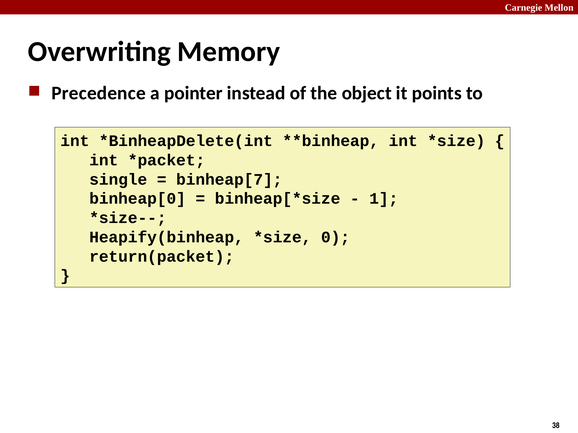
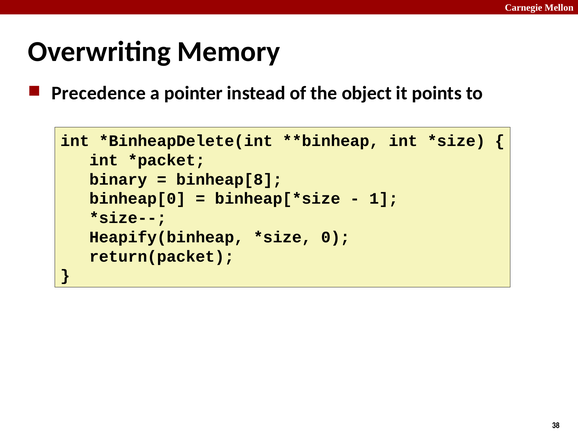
single: single -> binary (118, 180)
binheap[7: binheap[7 -> binheap[8 (229, 180)
